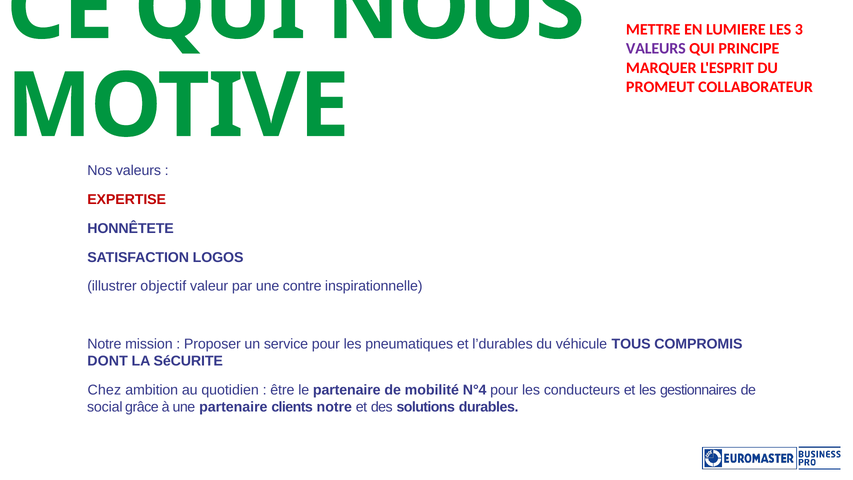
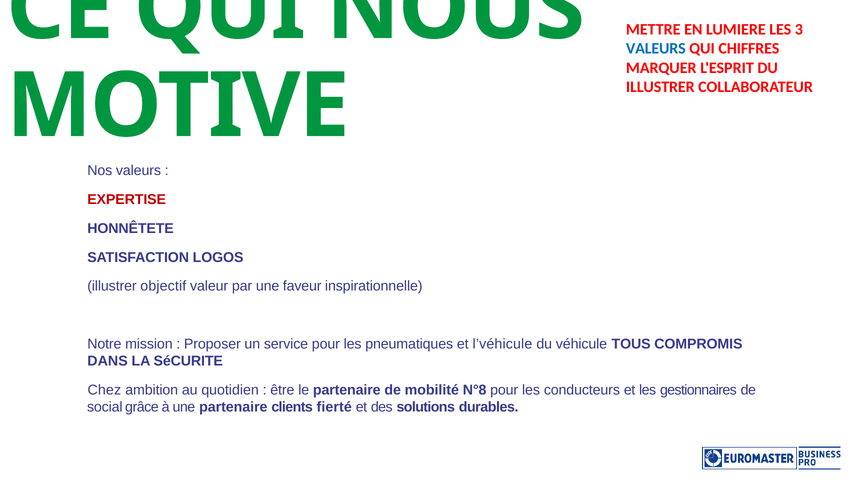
VALEURS colour: purple -> blue (656, 49)
PRINCIPE: PRINCIPE -> CHIFFRES (749, 49)
PROMEUT: PROMEUT -> ILLUSTRER (660, 87)
contre: contre -> faveur (302, 286)
l’durables: l’durables -> l’véhicule (502, 344)
DONT: DONT -> DANS (108, 361)
N°4: N°4 -> N°8 (475, 390)
clients notre: notre -> fierté (334, 407)
